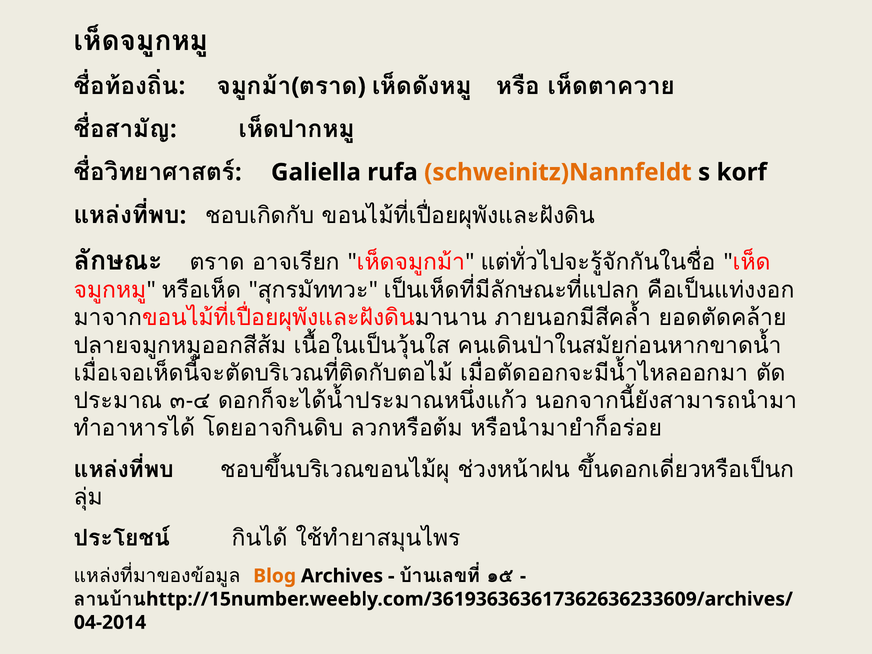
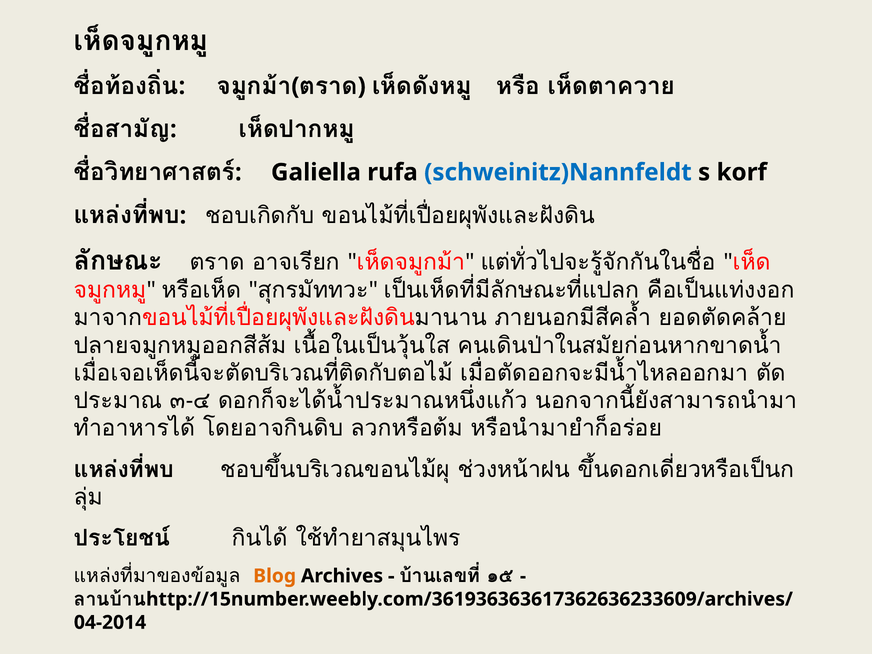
schweinitz)Nannfeldt colour: orange -> blue (558, 172)
